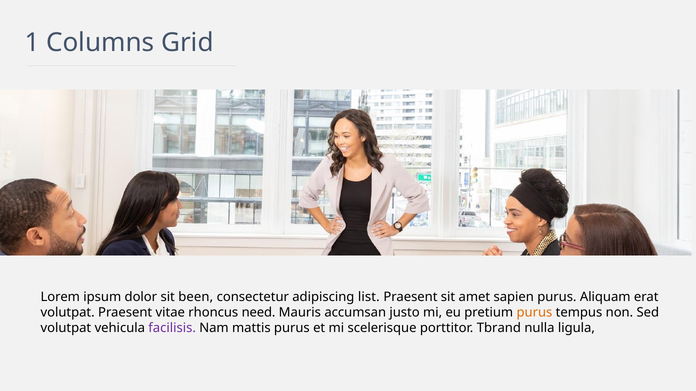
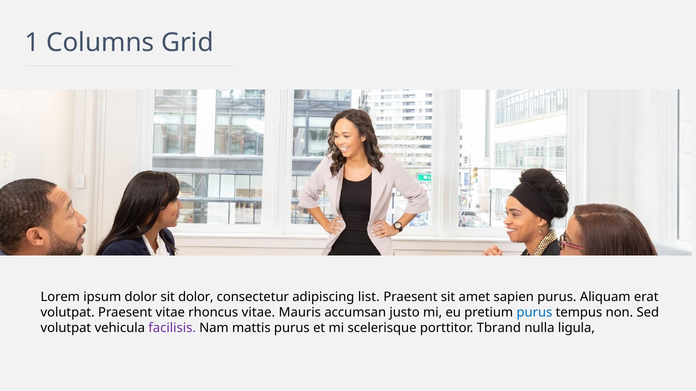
sit been: been -> dolor (196, 297)
rhoncus need: need -> vitae (258, 313)
purus colour: orange -> blue (534, 313)
